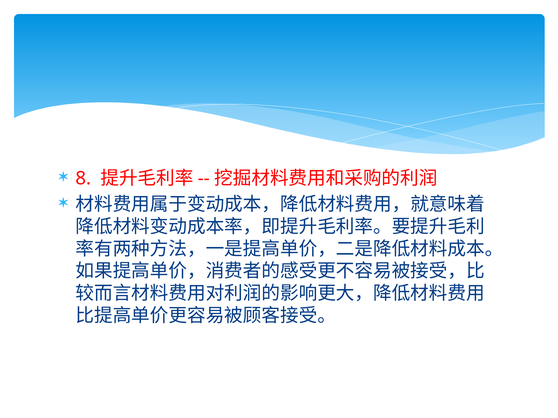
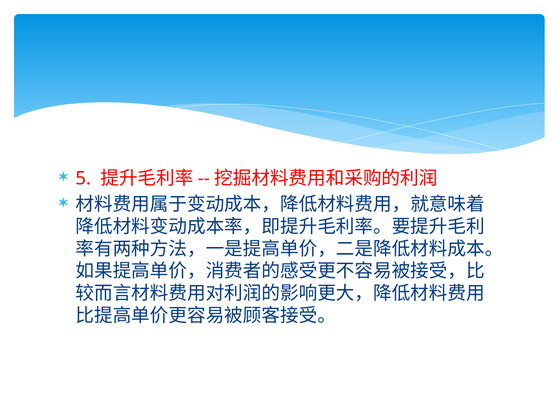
8: 8 -> 5 (83, 179)
